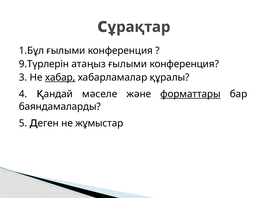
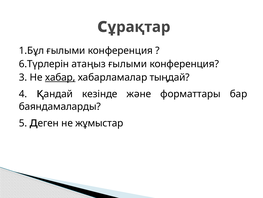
9.Түрлерін: 9.Түрлерін -> 6.Түрлерін (44, 64)
құралы: құралы -> тыңдай (170, 77)
мәселе: мәселе -> кезінде (100, 94)
форматтары underline: present -> none (190, 94)
